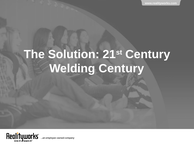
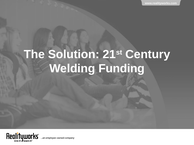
Welding Century: Century -> Funding (122, 69)
